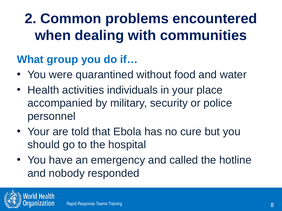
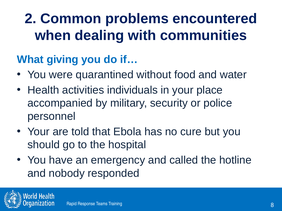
group: group -> giving (63, 60)
